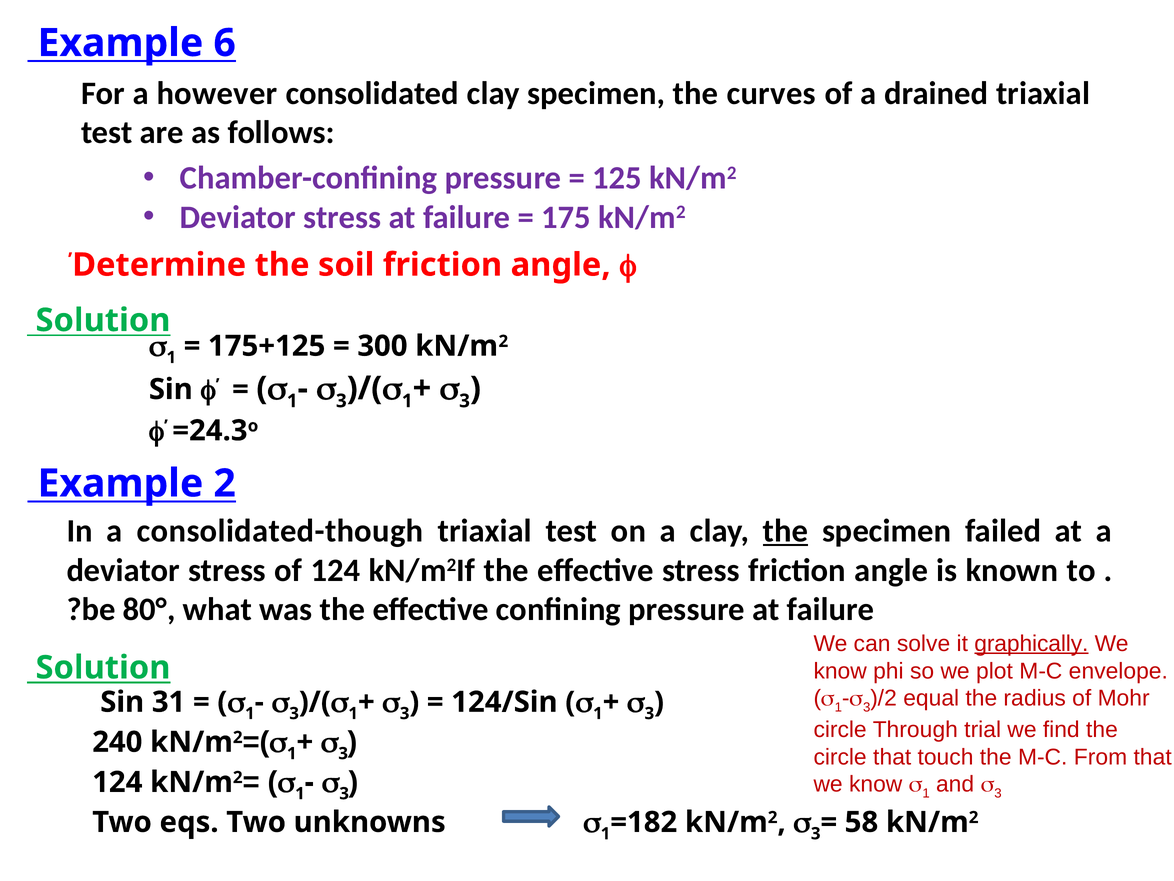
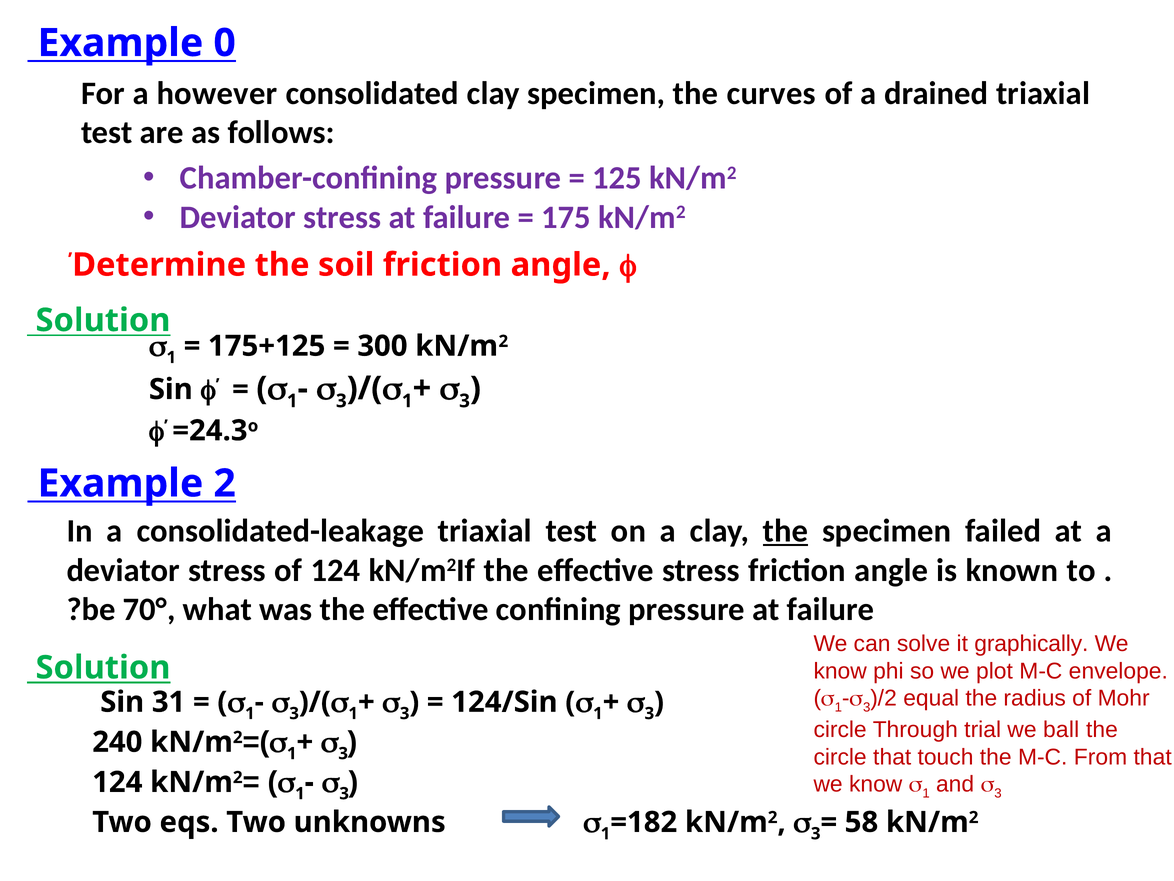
6: 6 -> 0 (225, 43)
consolidated-though: consolidated-though -> consolidated-leakage (280, 531)
80°: 80° -> 70° (149, 609)
graphically underline: present -> none (1031, 643)
find: find -> ball (1061, 729)
